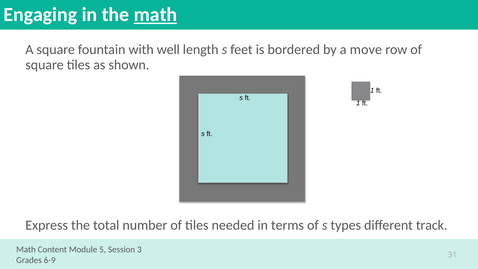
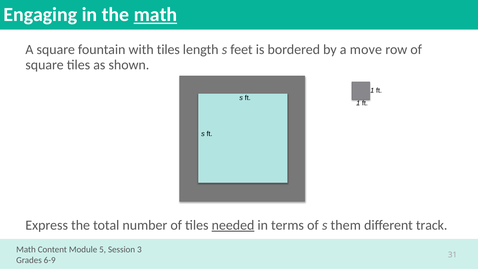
with well: well -> tiles (168, 50)
needed underline: none -> present (233, 225)
types: types -> them (346, 225)
